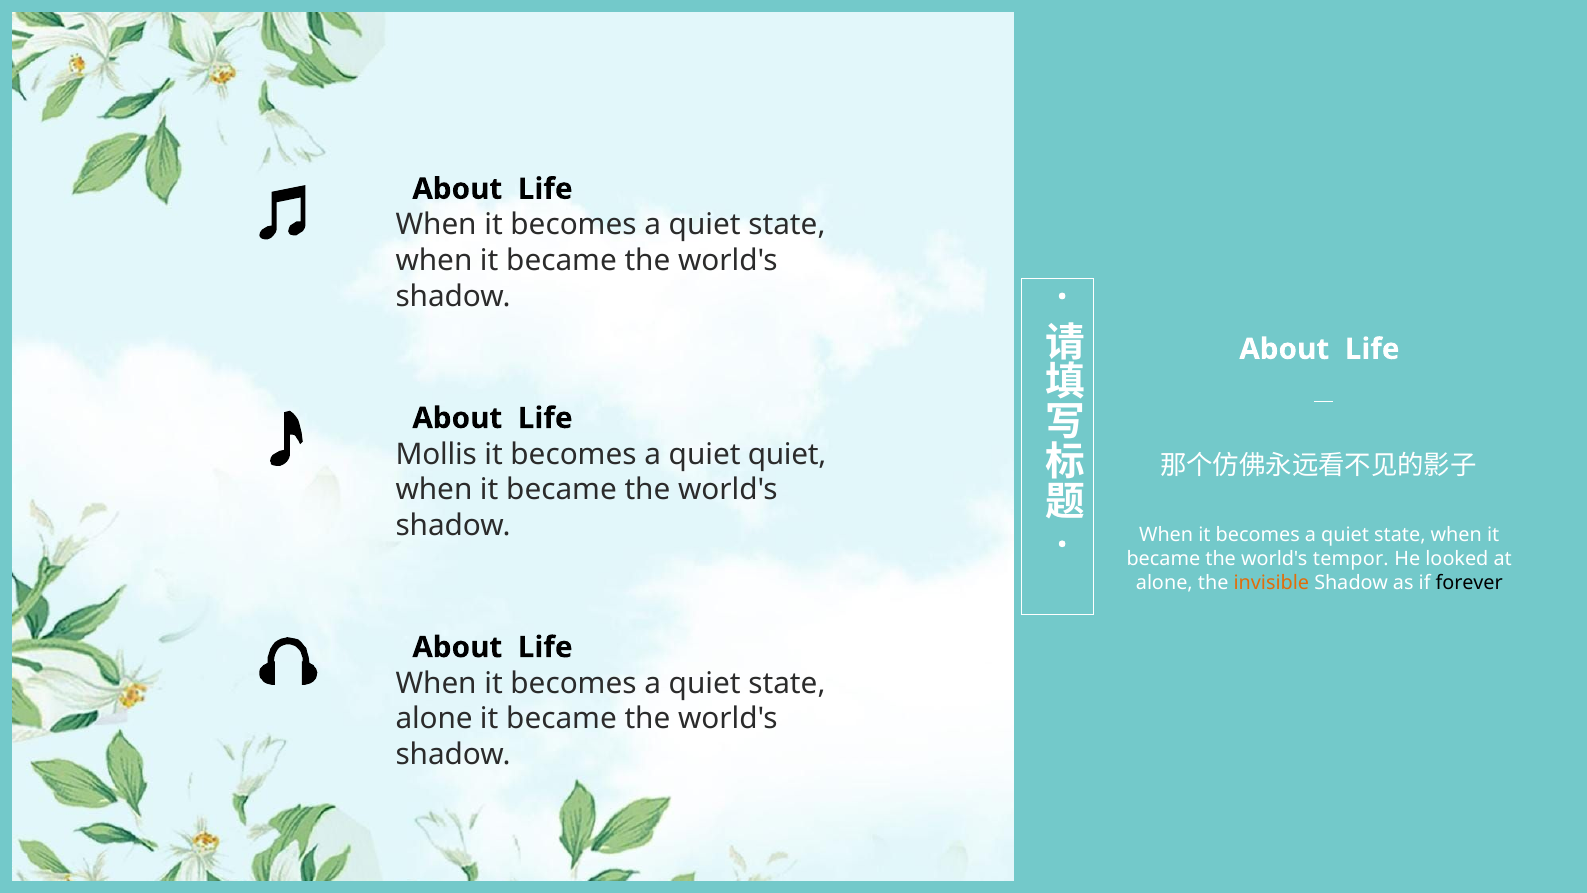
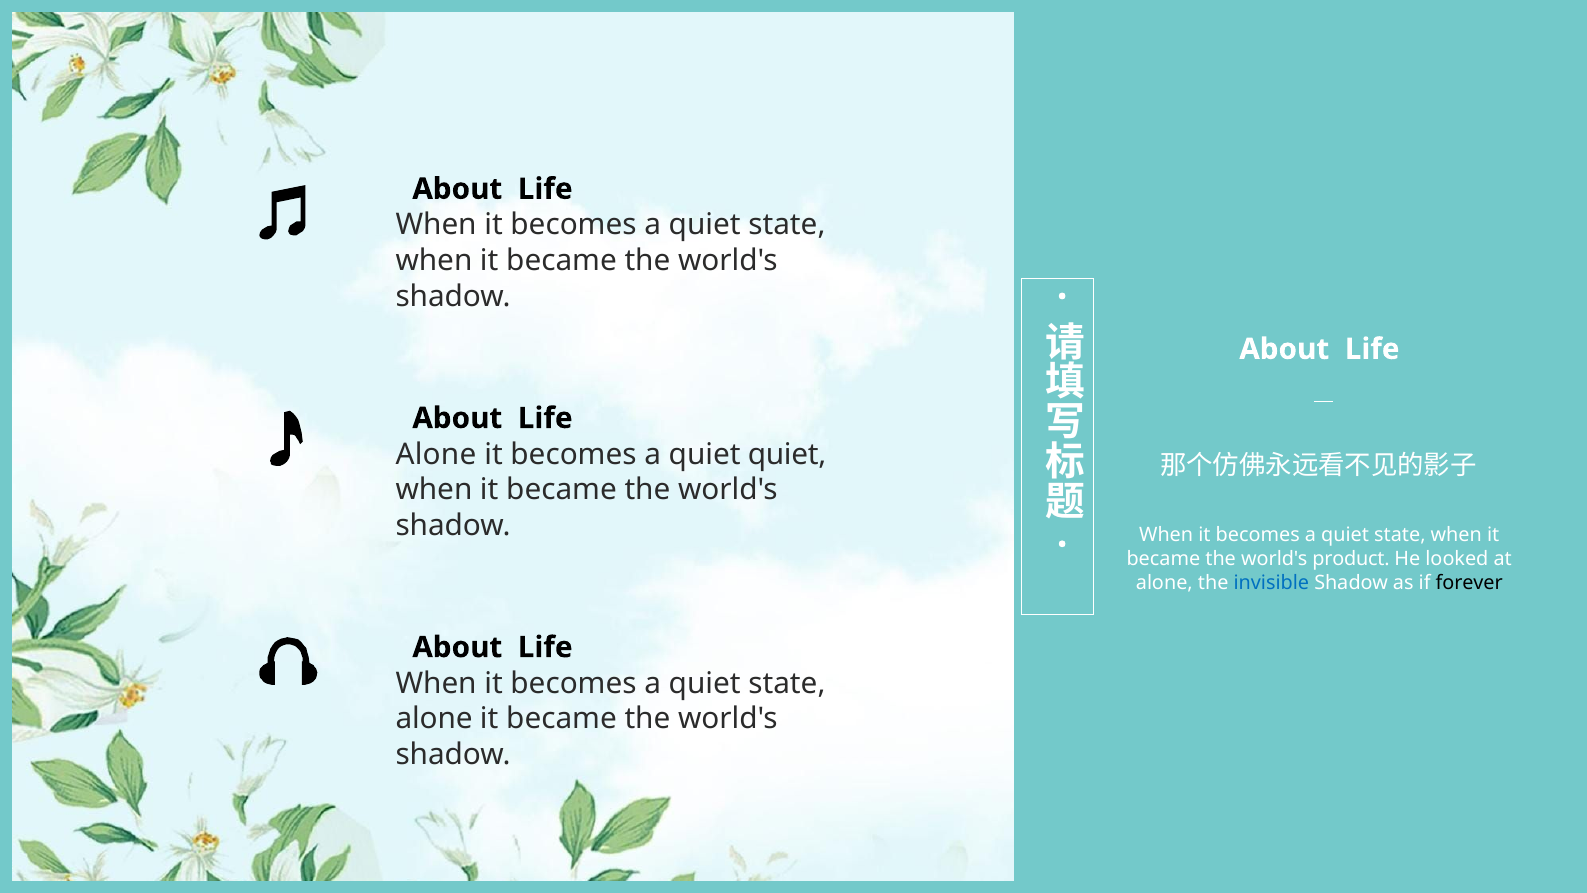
Mollis: Mollis -> Alone (436, 454)
tempor: tempor -> product (1351, 559)
invisible colour: orange -> blue (1271, 582)
